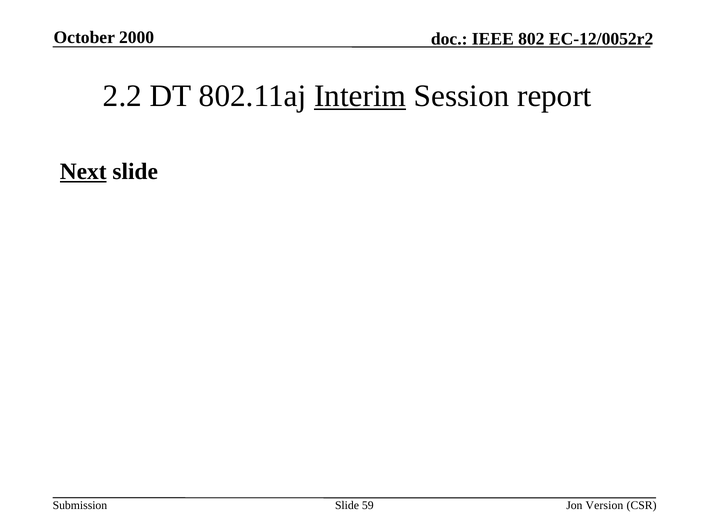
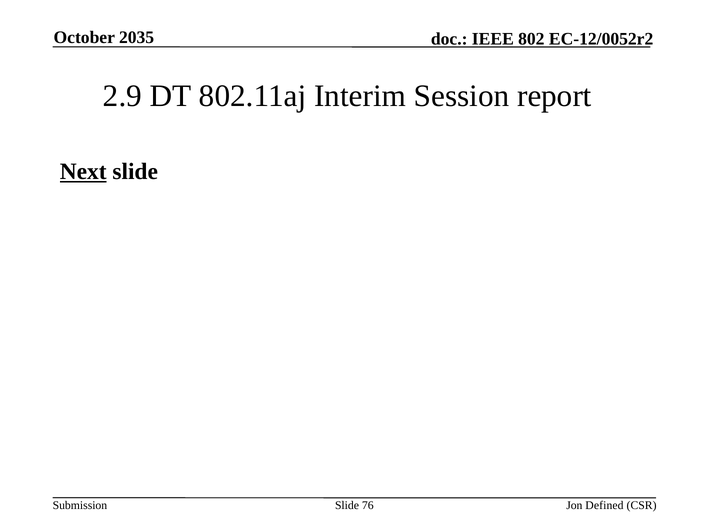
2000: 2000 -> 2035 (137, 37)
2.2: 2.2 -> 2.9 (122, 96)
Interim underline: present -> none (360, 96)
59: 59 -> 76 (368, 506)
Version: Version -> Defined (604, 506)
